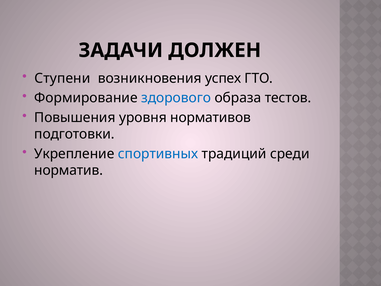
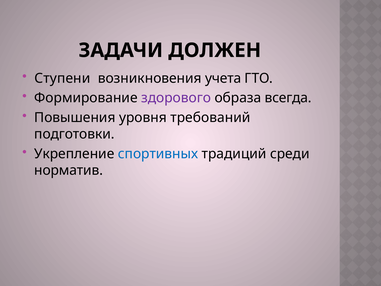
успех: успех -> учета (223, 78)
здорового colour: blue -> purple (176, 98)
тестов: тестов -> всегда (288, 98)
нормативов: нормативов -> требований (210, 118)
